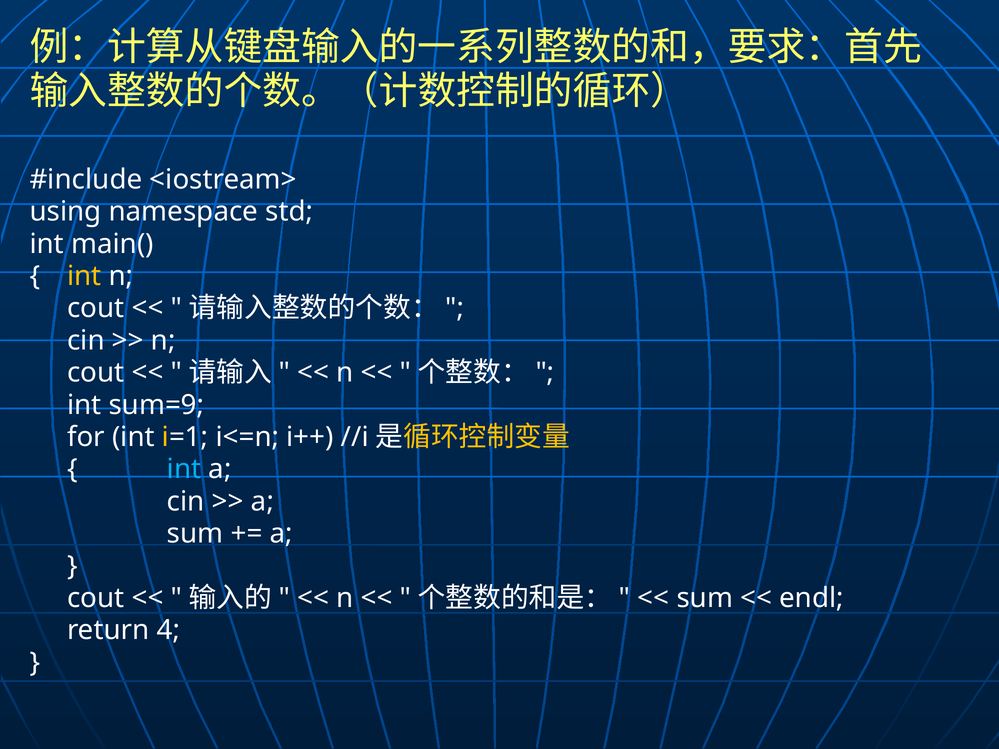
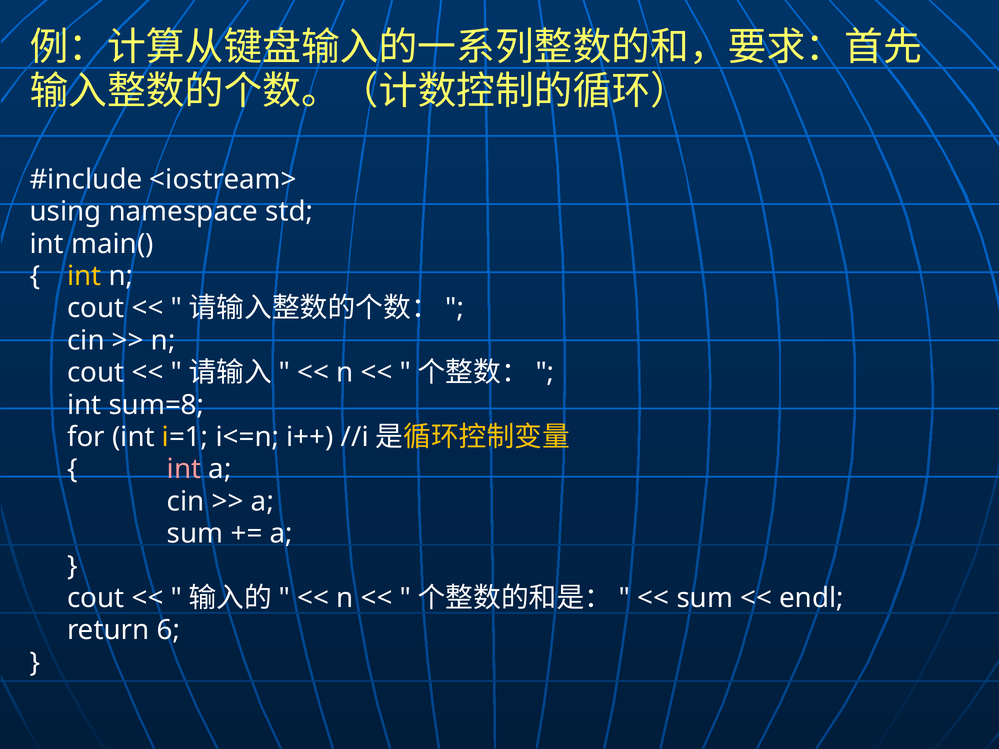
sum=9: sum=9 -> sum=8 (156, 405)
int colour: light blue -> pink (184, 469)
4: 4 -> 6 (168, 630)
